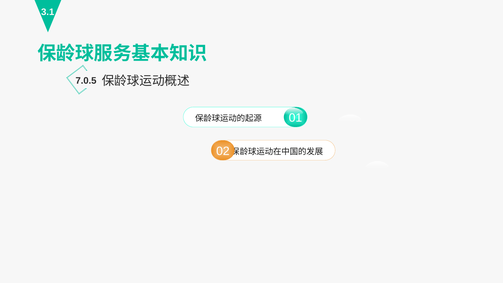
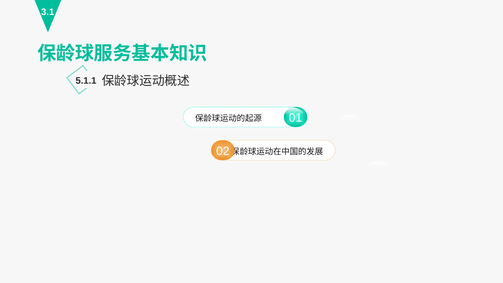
7.0.5: 7.0.5 -> 5.1.1 (86, 81)
